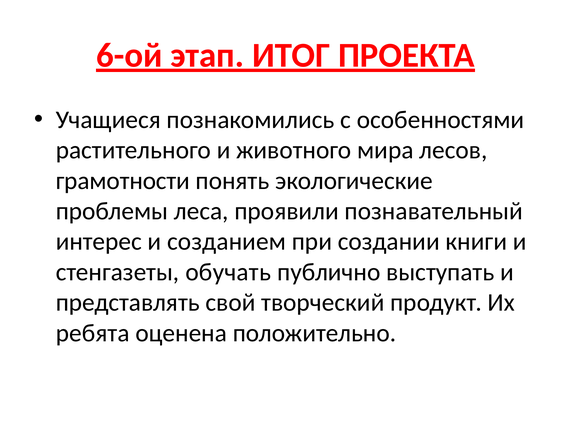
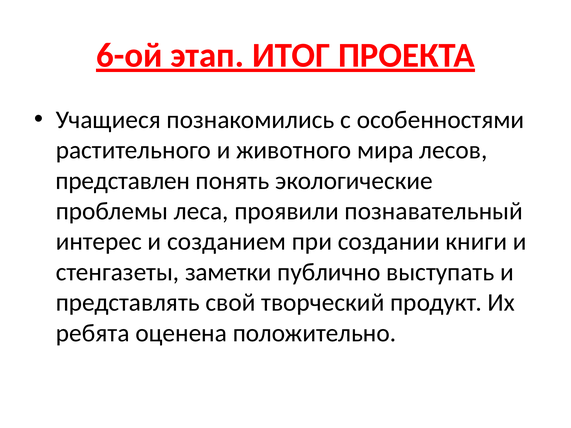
грамотности: грамотности -> представлен (123, 181)
обучать: обучать -> заметки (228, 272)
